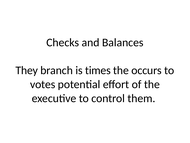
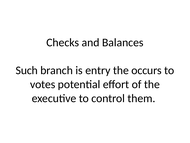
They: They -> Such (27, 70)
times: times -> entry (98, 70)
